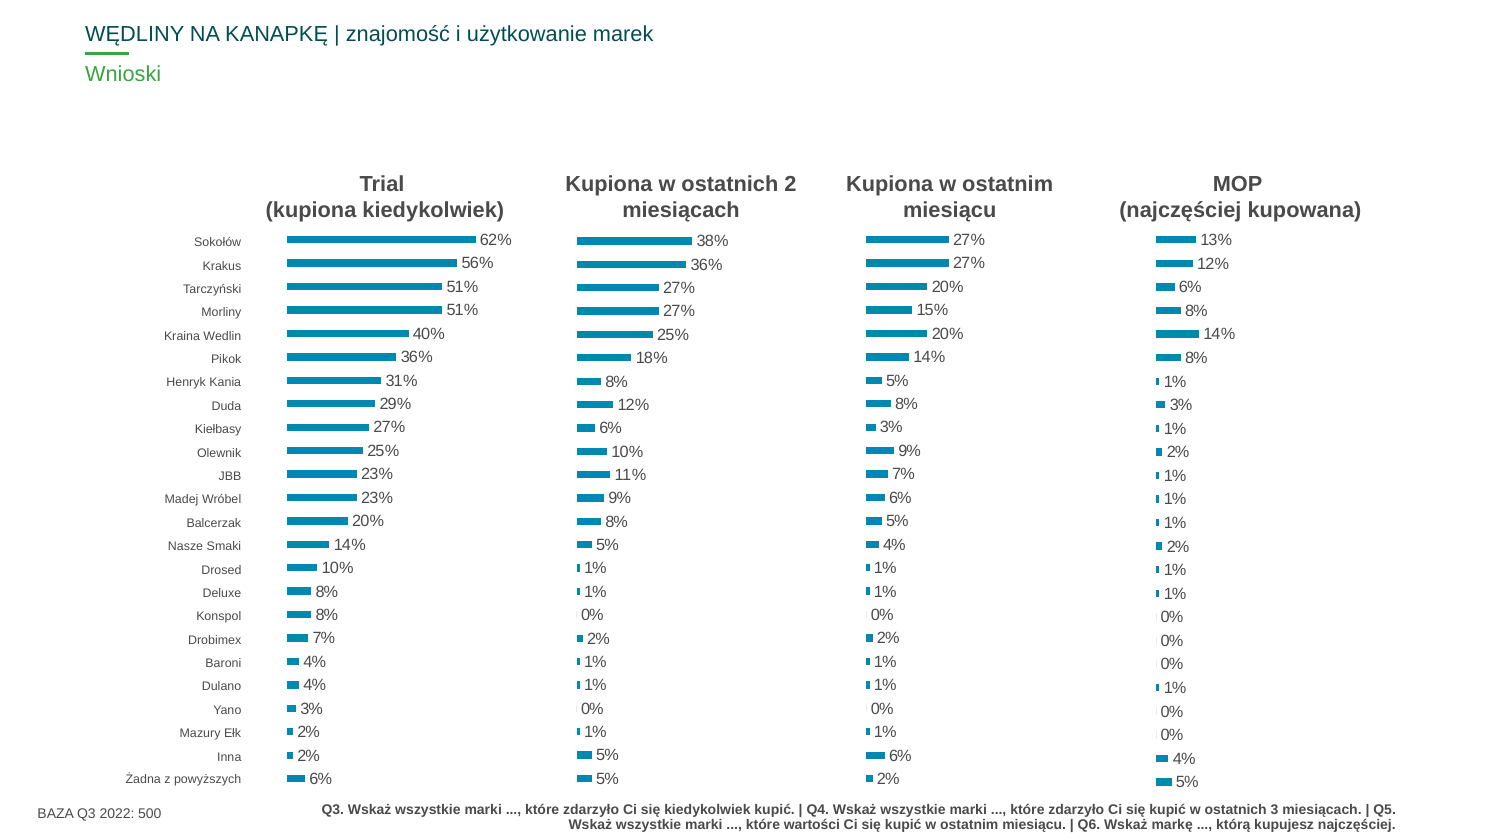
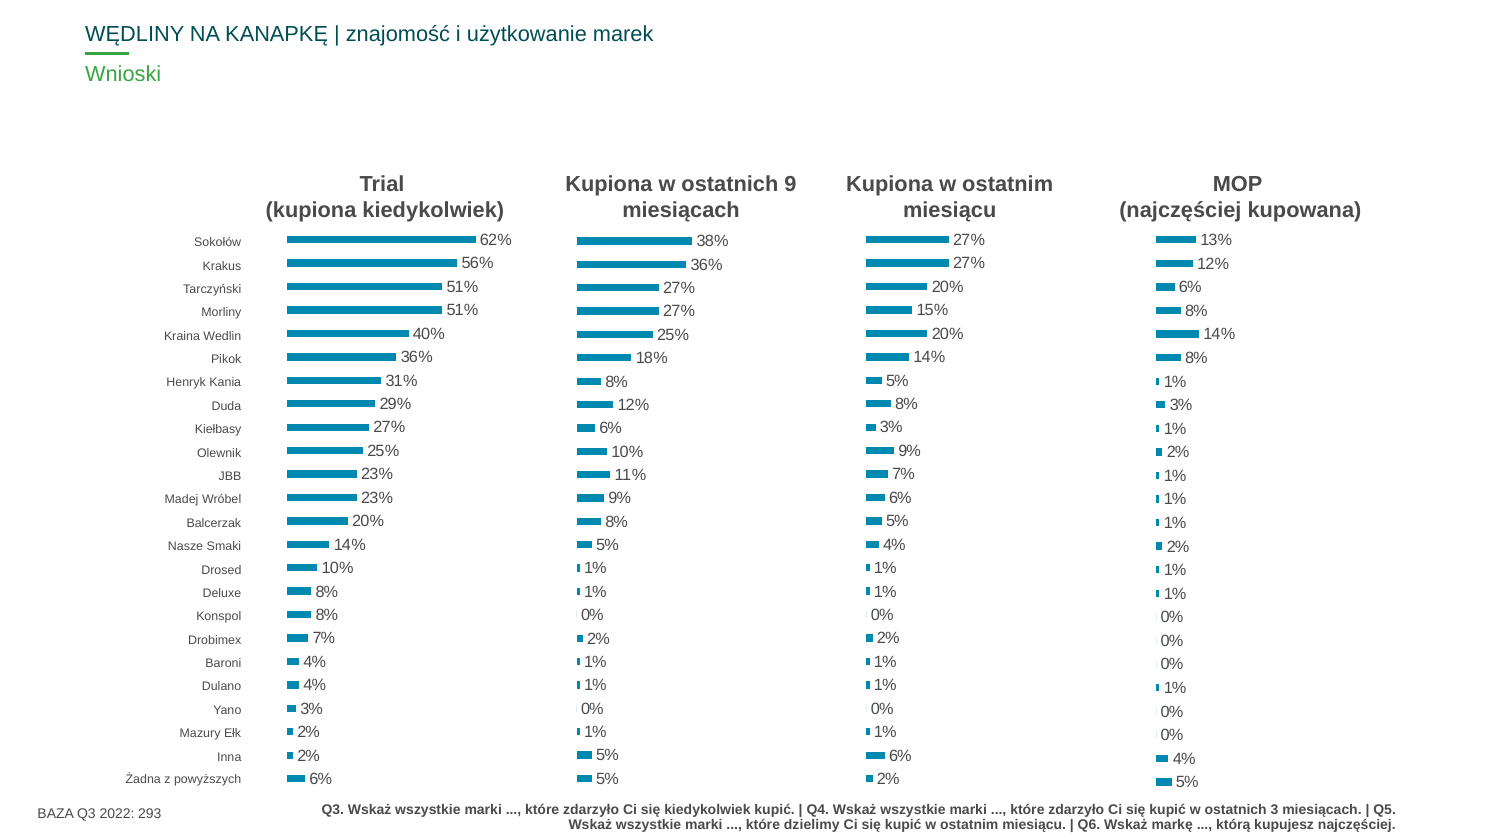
2: 2 -> 9 (790, 184)
500: 500 -> 293 (150, 814)
wartości: wartości -> dzielimy (812, 825)
